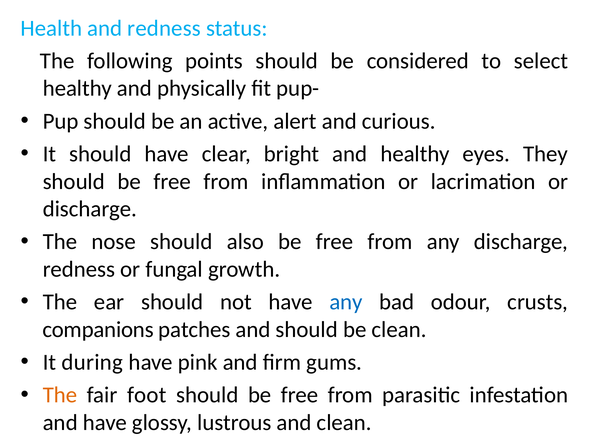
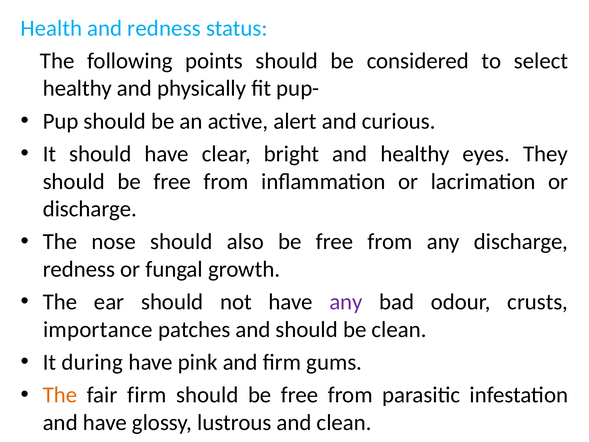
any colour: blue -> purple (346, 302)
companions: companions -> importance (98, 329)
fair foot: foot -> firm (147, 395)
